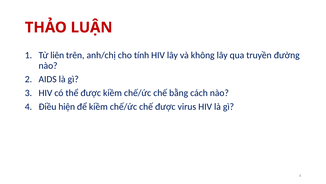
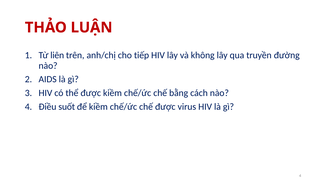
tính: tính -> tiếp (142, 55)
hiện: hiện -> suốt (67, 106)
